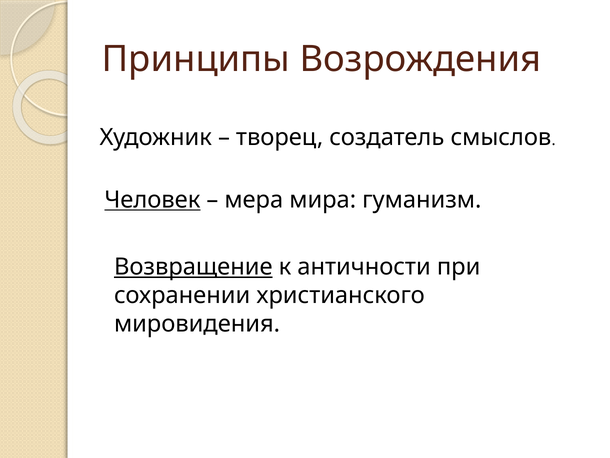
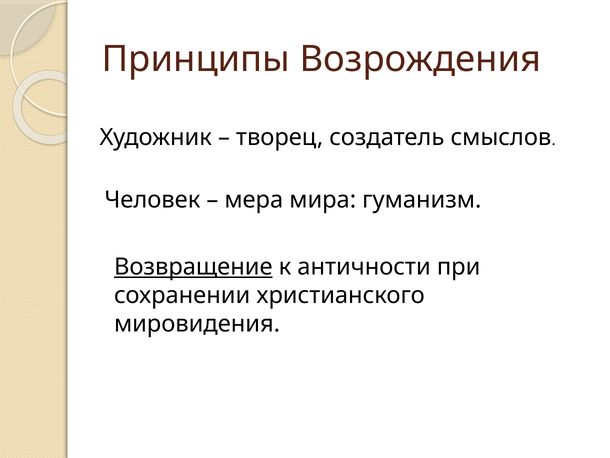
Человек underline: present -> none (152, 200)
